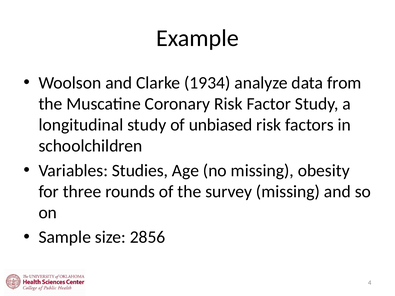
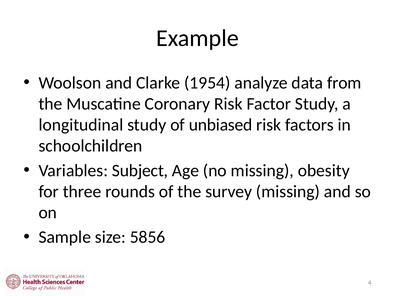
1934: 1934 -> 1954 (207, 83)
Studies: Studies -> Subject (140, 171)
2856: 2856 -> 5856 (148, 237)
